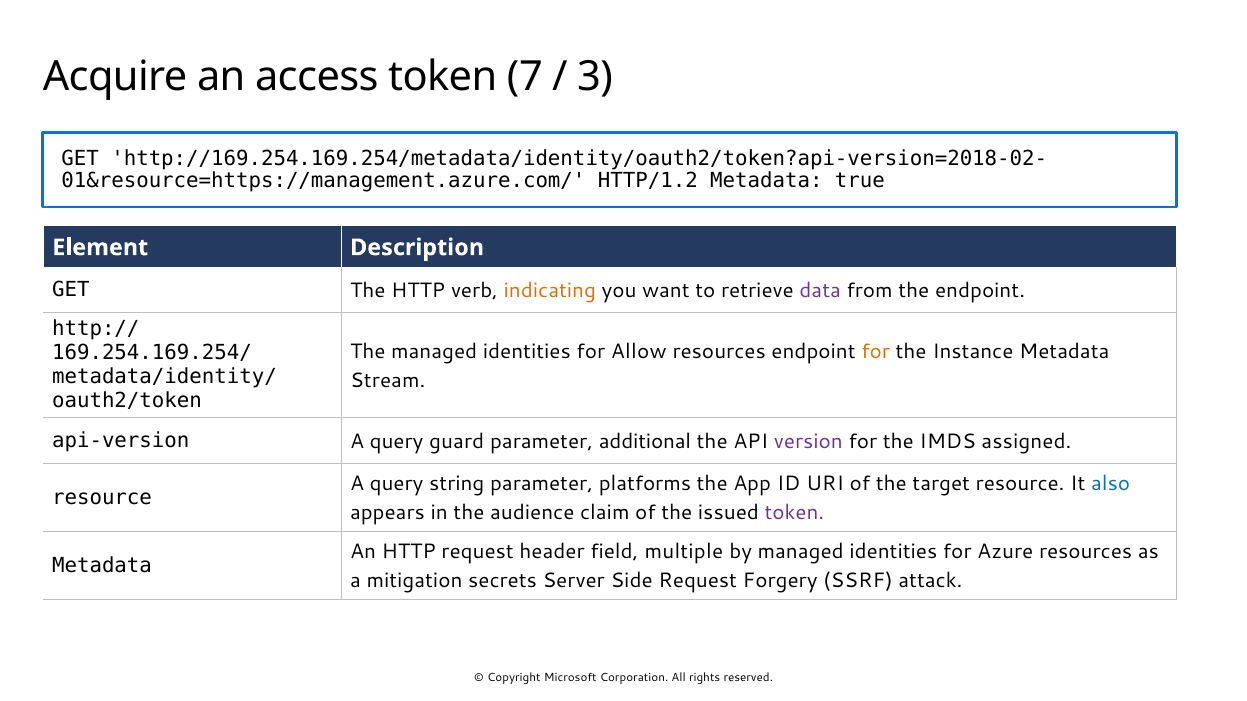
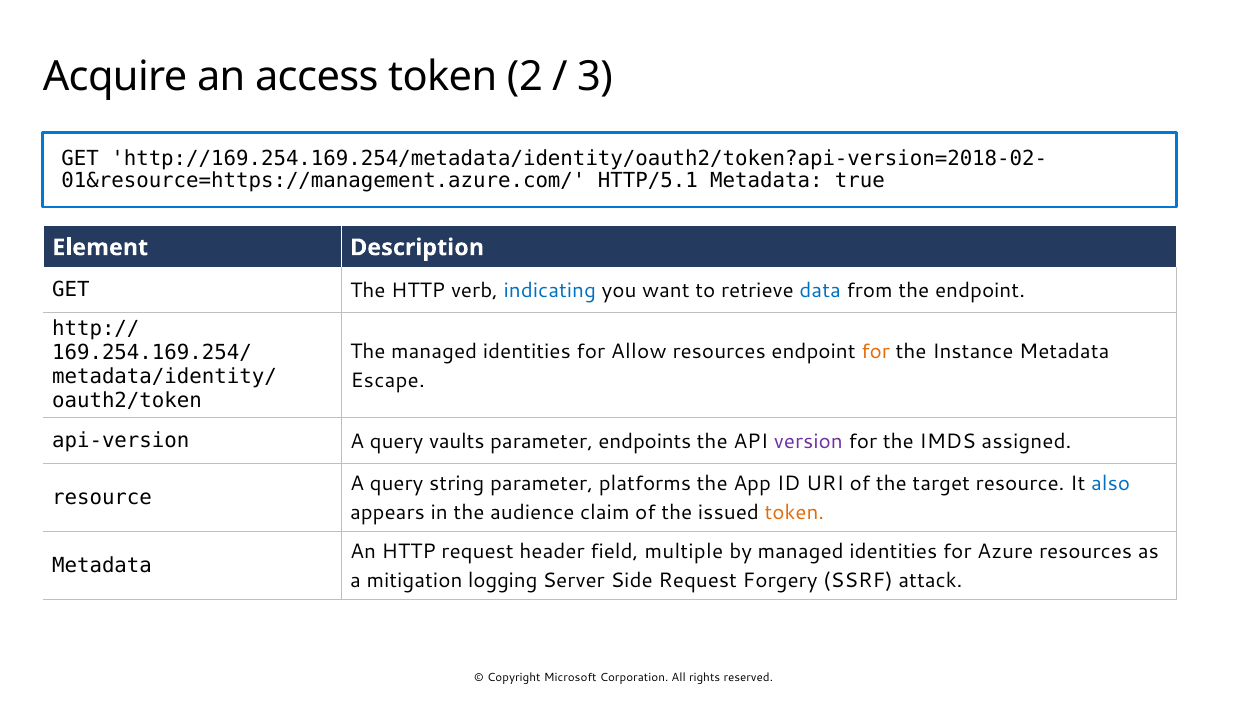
7: 7 -> 2 (525, 77)
HTTP/1.2: HTTP/1.2 -> HTTP/5.1 (648, 181)
indicating colour: orange -> blue (550, 291)
data colour: purple -> blue (820, 291)
Stream: Stream -> Escape (388, 381)
guard: guard -> vaults (457, 442)
additional: additional -> endpoints (645, 442)
token colour: purple -> orange (794, 513)
secrets: secrets -> logging (503, 581)
